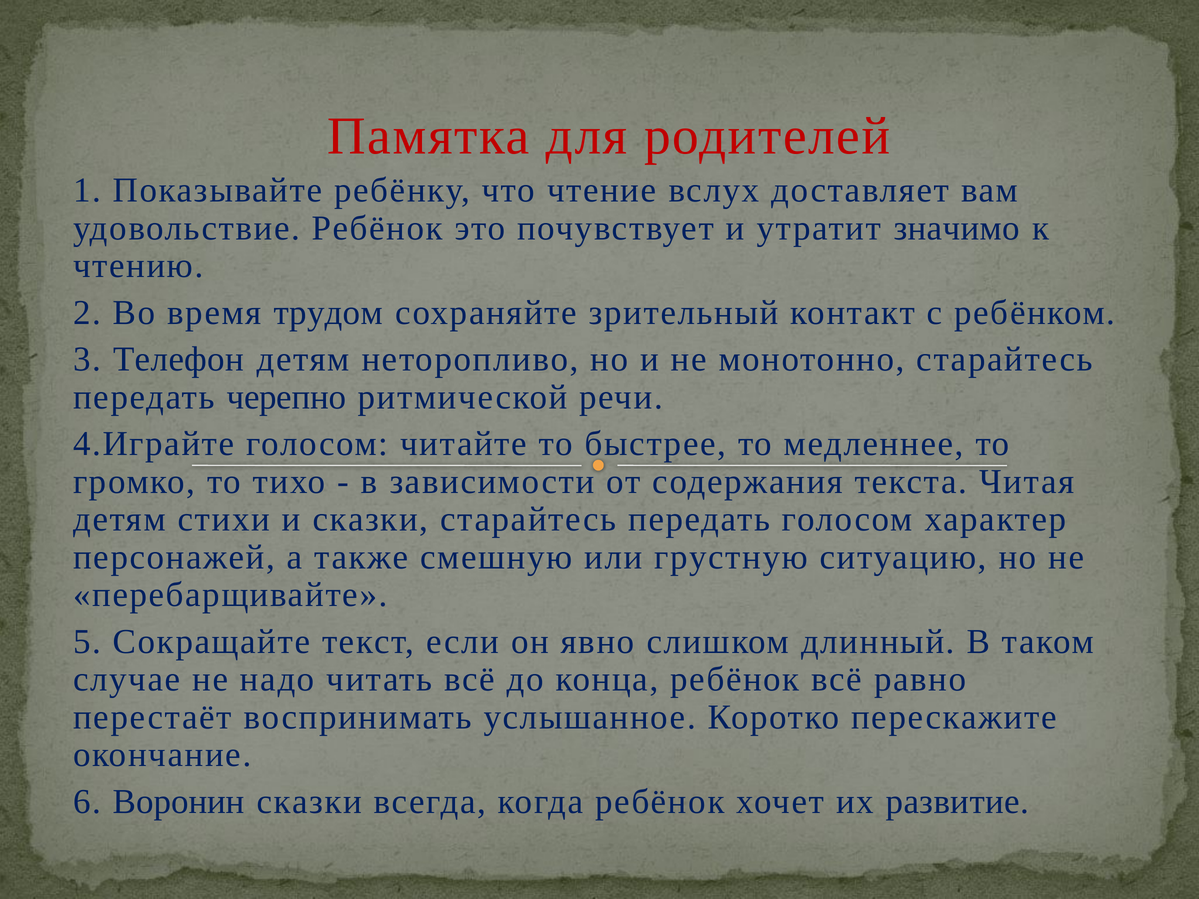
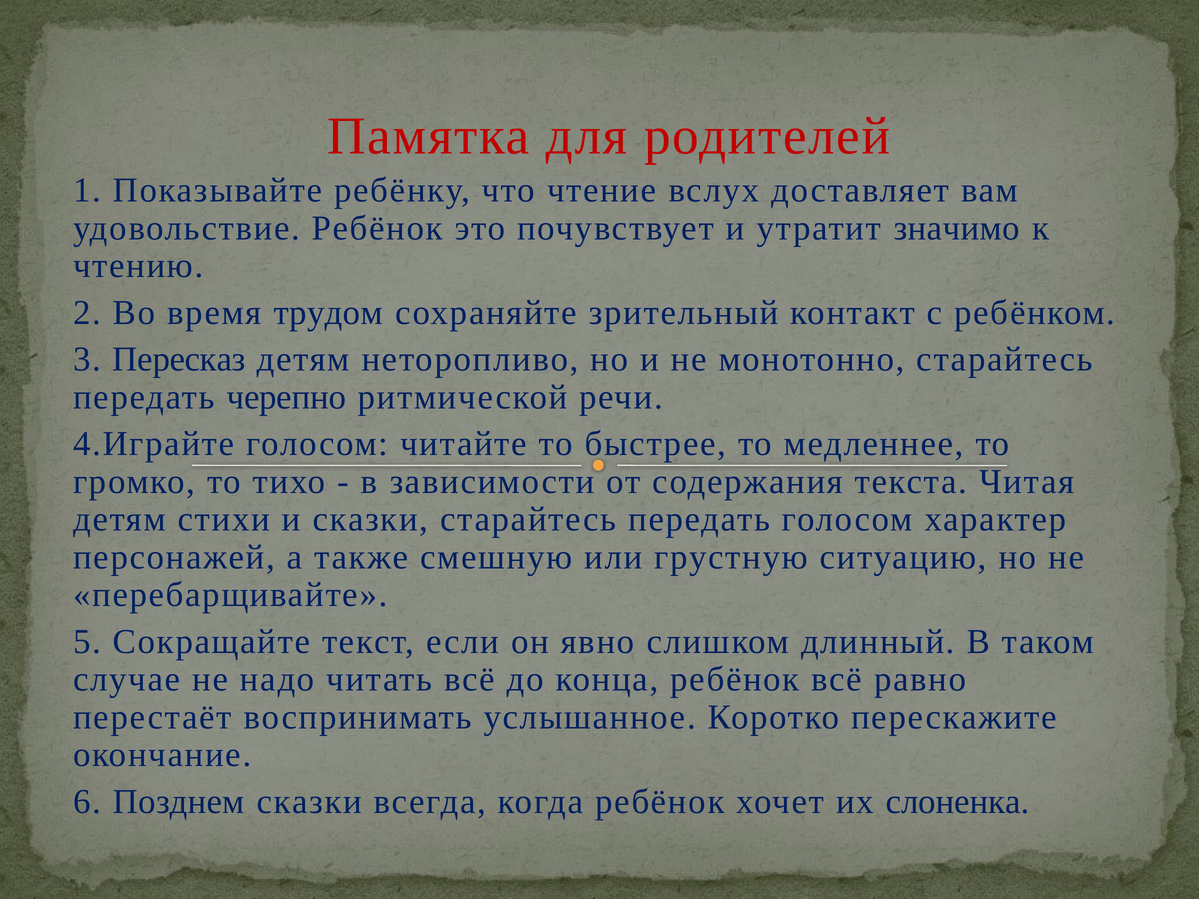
Телефон: Телефон -> Пересказ (179, 359)
Воронин: Воронин -> Позднем (179, 802)
развитие: развитие -> слоненка (958, 802)
